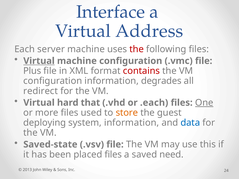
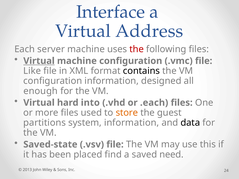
Plus: Plus -> Like (32, 71)
contains colour: red -> black (141, 71)
degrades: degrades -> designed (161, 81)
redirect: redirect -> enough (41, 91)
that: that -> into (90, 103)
One underline: present -> none (204, 103)
deploying: deploying -> partitions (45, 123)
data colour: blue -> black (190, 123)
placed files: files -> find (113, 155)
